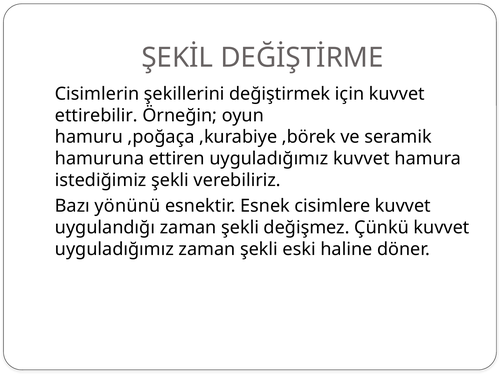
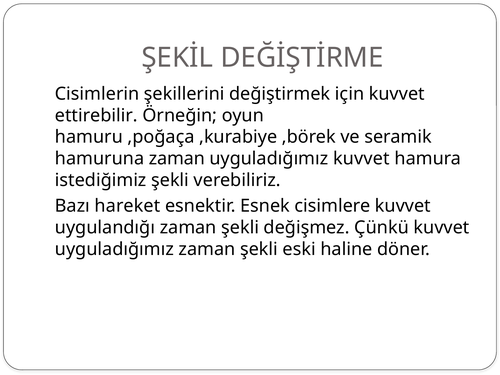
hamuruna ettiren: ettiren -> zaman (177, 159)
yönünü: yönünü -> hareket (127, 206)
